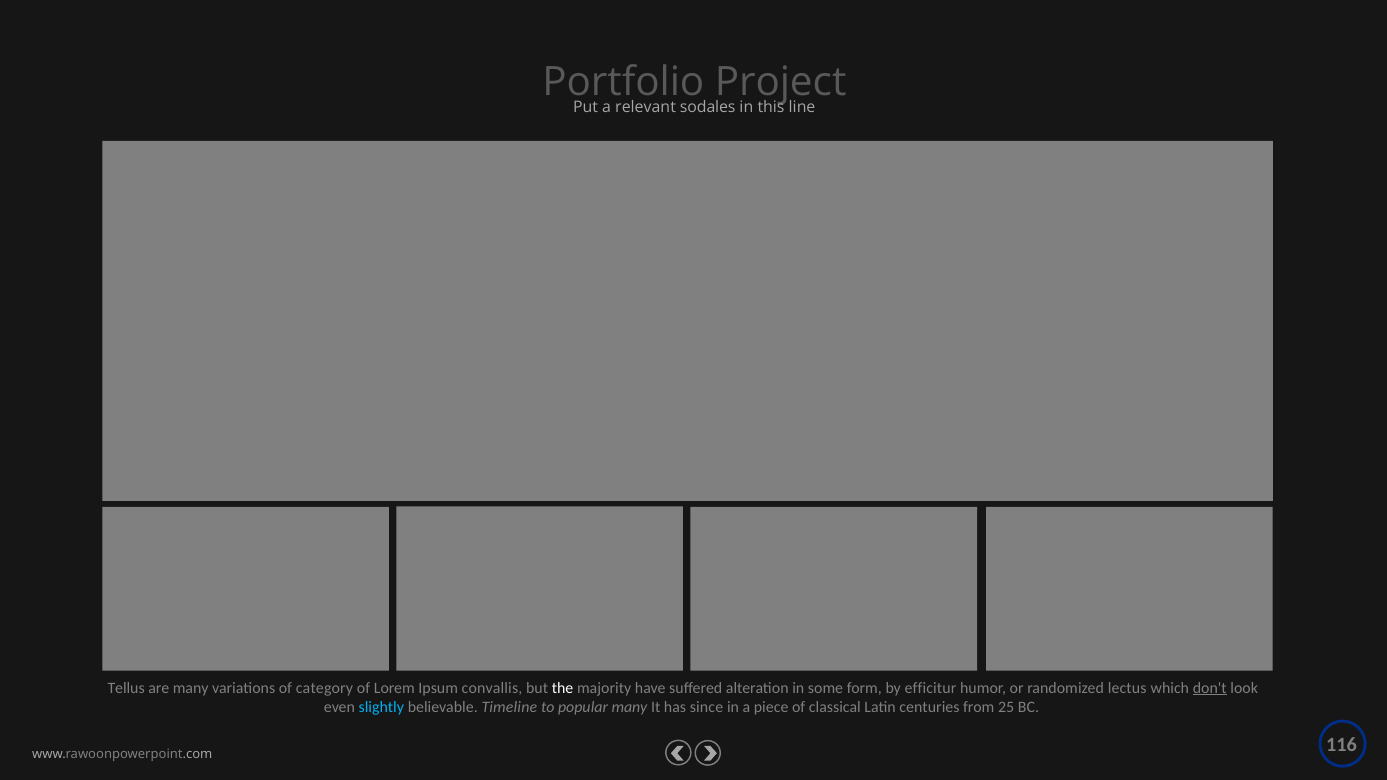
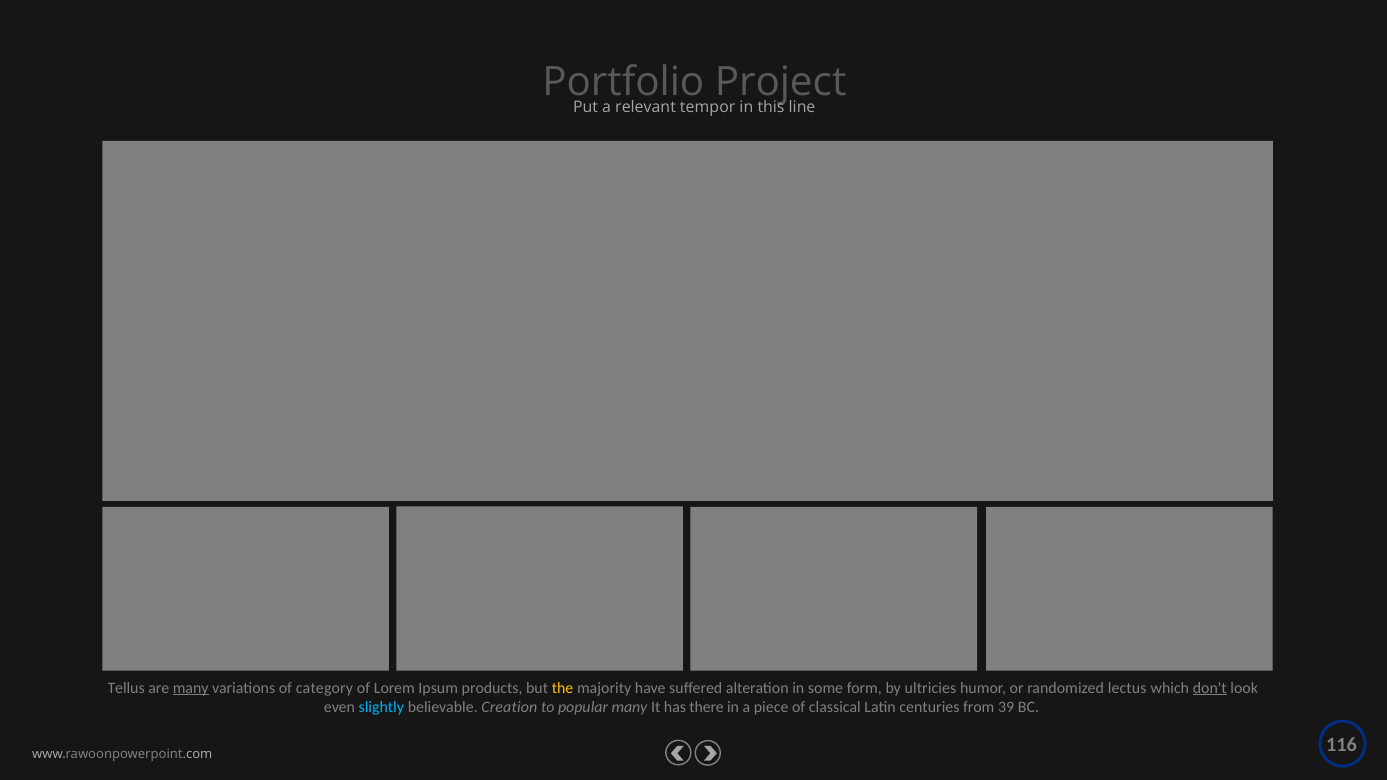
sodales: sodales -> tempor (708, 107)
many underline: none -> present (191, 688)
convallis: convallis -> products (492, 688)
the colour: white -> yellow (563, 688)
efficitur: efficitur -> ultricies (930, 688)
Timeline: Timeline -> Creation (509, 707)
since: since -> there (707, 707)
25: 25 -> 39 (1006, 707)
